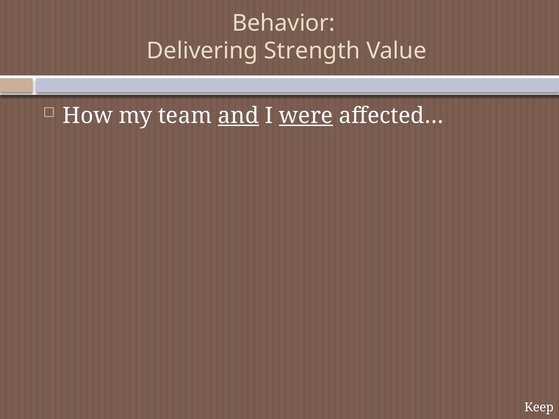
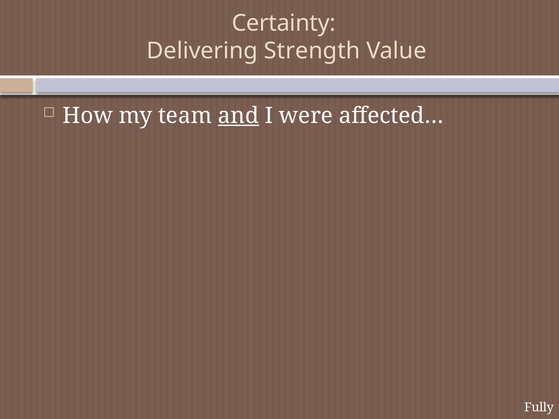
Behavior: Behavior -> Certainty (284, 23)
were underline: present -> none (306, 116)
Keep: Keep -> Fully (539, 408)
